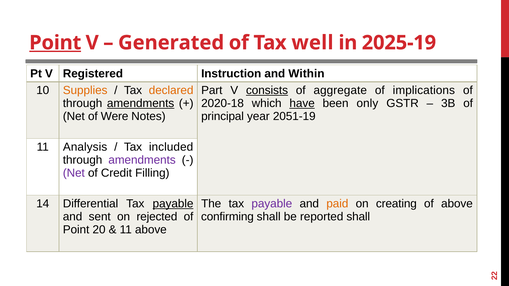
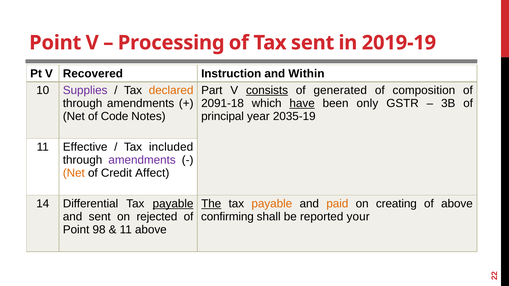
Point underline: present -> none (55, 43)
Generated: Generated -> Processing (171, 43)
Tax well: well -> sent (313, 43)
2025-19: 2025-19 -> 2019-19 (399, 43)
Registered: Registered -> Recovered (93, 74)
Supplies colour: orange -> purple (85, 91)
aggregate: aggregate -> generated (340, 91)
implications: implications -> composition (424, 91)
amendments underline: present -> none (141, 104)
2020-18: 2020-18 -> 2091-18 (223, 104)
Were: Were -> Code (115, 117)
2051-19: 2051-19 -> 2035-19 (294, 117)
Analysis: Analysis -> Effective (85, 147)
Net colour: purple -> orange (74, 173)
Filling: Filling -> Affect (152, 173)
The underline: none -> present (211, 204)
payable colour: purple -> orange (272, 204)
reported shall: shall -> your (358, 217)
20: 20 -> 98 (99, 230)
